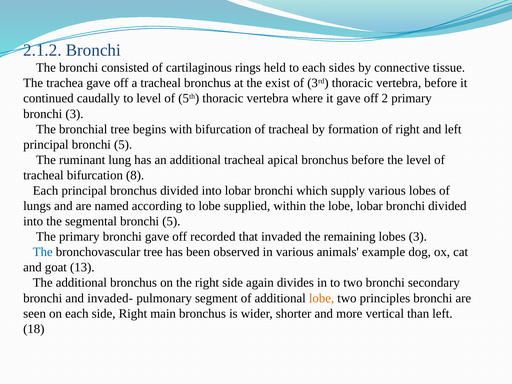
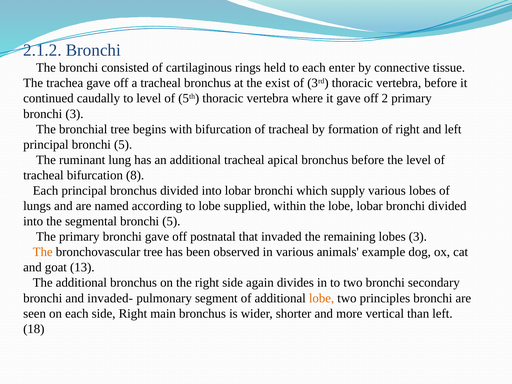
sides: sides -> enter (342, 68)
recorded: recorded -> postnatal (213, 237)
The colour: blue -> orange (43, 252)
